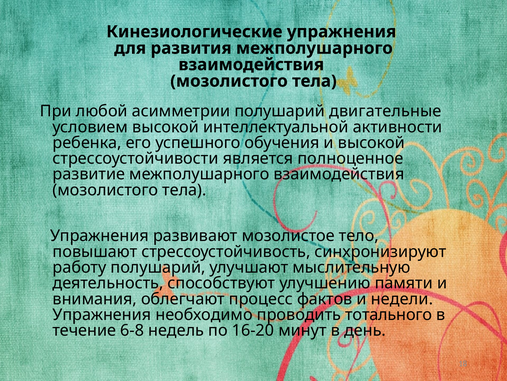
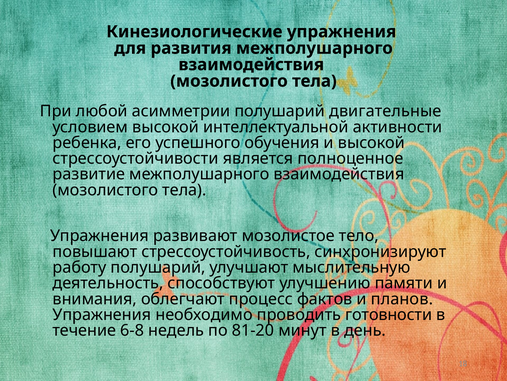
недели: недели -> планов (402, 298)
тотального: тотального -> готовности (389, 314)
16-20: 16-20 -> 81-20 (253, 330)
